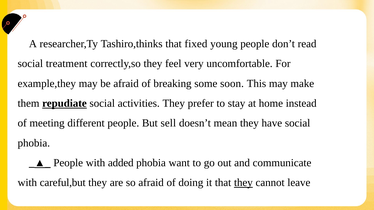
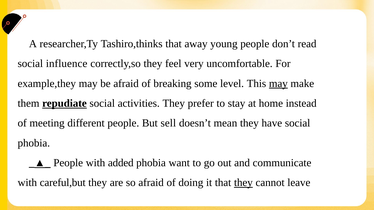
fixed: fixed -> away (196, 44)
treatment: treatment -> influence (67, 64)
soon: soon -> level (232, 84)
may underline: none -> present (278, 84)
